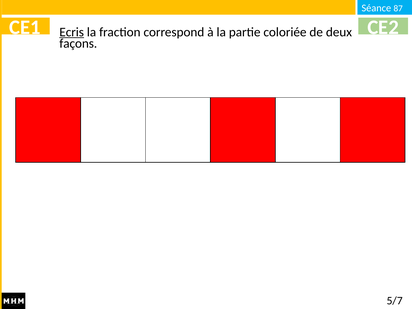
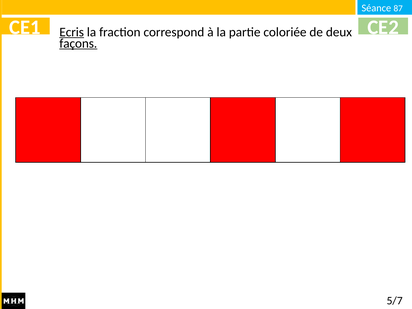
façons underline: none -> present (78, 43)
